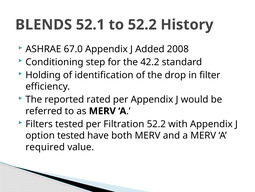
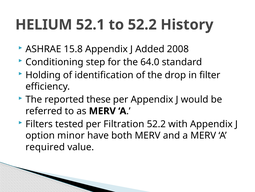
BLENDS: BLENDS -> HELIUM (44, 25)
67.0: 67.0 -> 15.8 (73, 49)
42.2: 42.2 -> 64.0 (150, 62)
rated: rated -> these (99, 99)
option tested: tested -> minor (71, 135)
